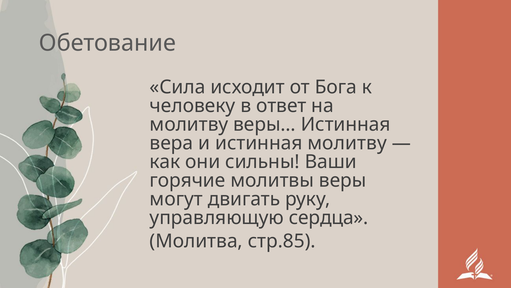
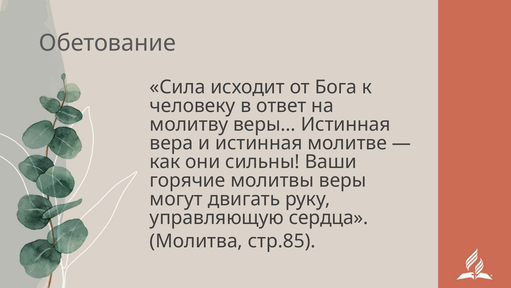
истинная молитву: молитву -> молитве (347, 143)
